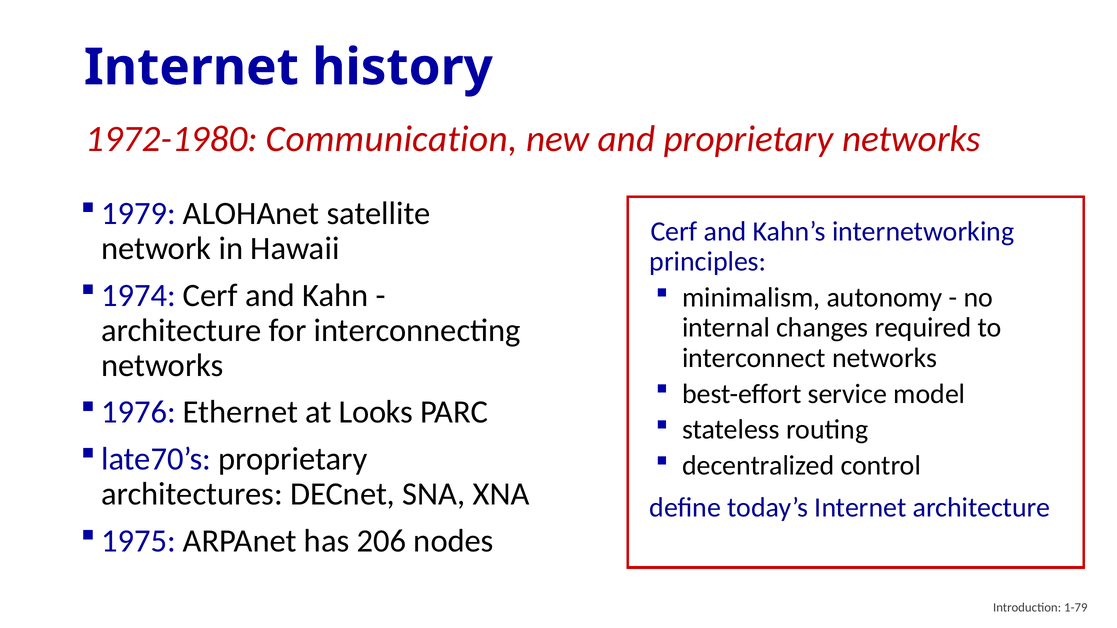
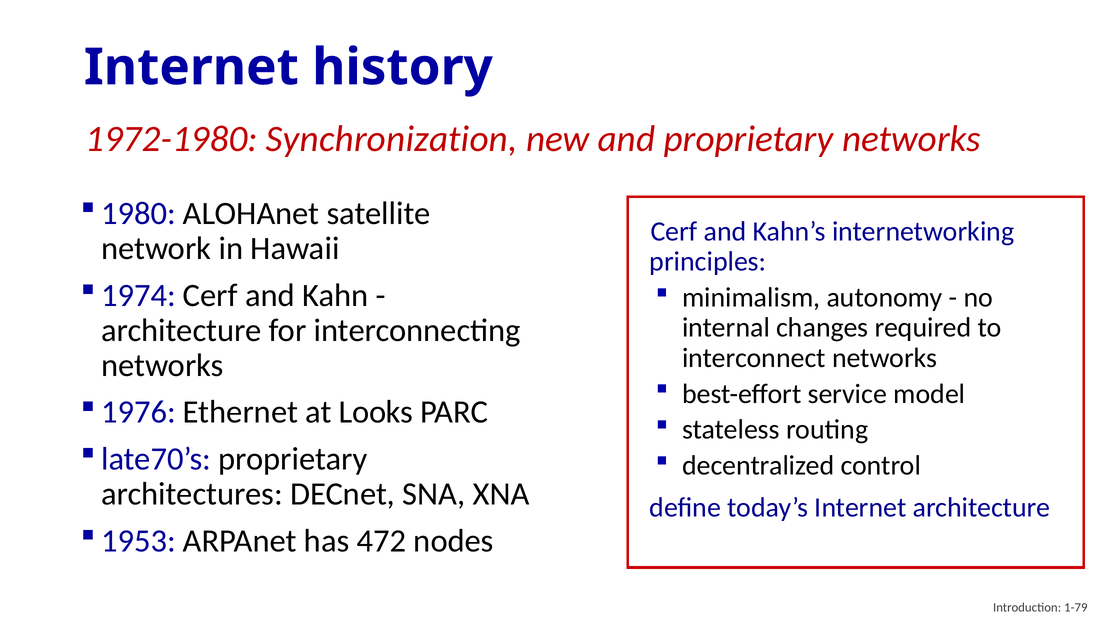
Communication: Communication -> Synchronization (392, 139)
1979: 1979 -> 1980 (138, 214)
1975: 1975 -> 1953 (138, 541)
206: 206 -> 472 (381, 541)
